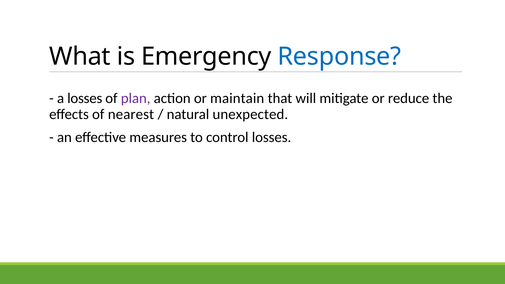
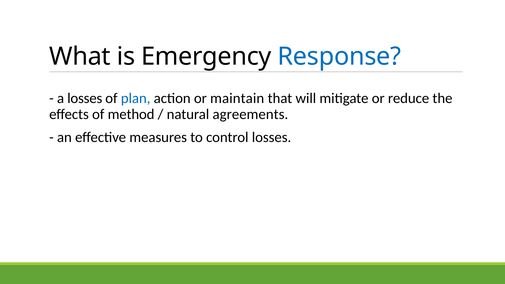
plan colour: purple -> blue (136, 98)
nearest: nearest -> method (131, 114)
unexpected: unexpected -> agreements (250, 114)
